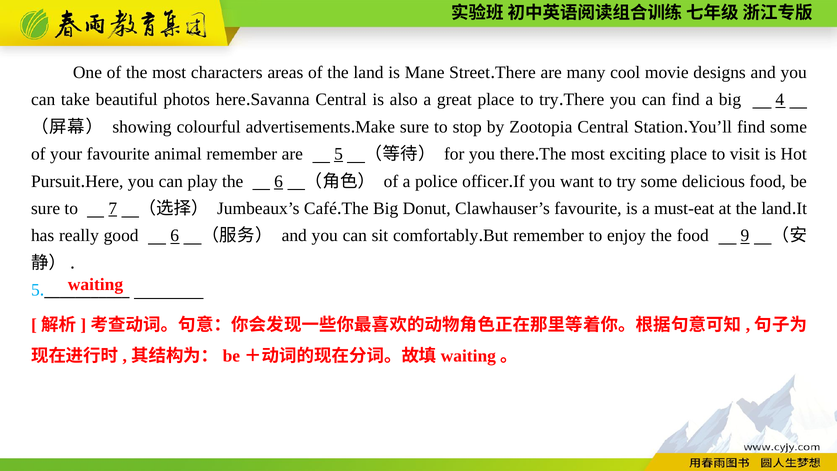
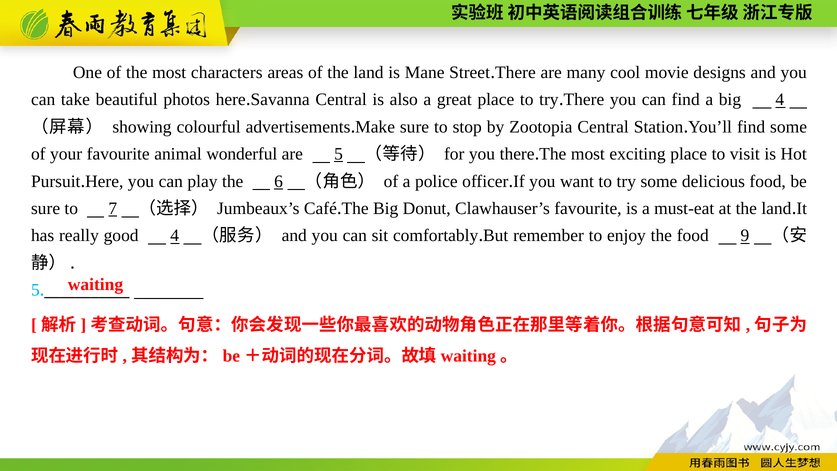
animal remember: remember -> wonderful (242, 154)
good 6: 6 -> 4 (175, 236)
